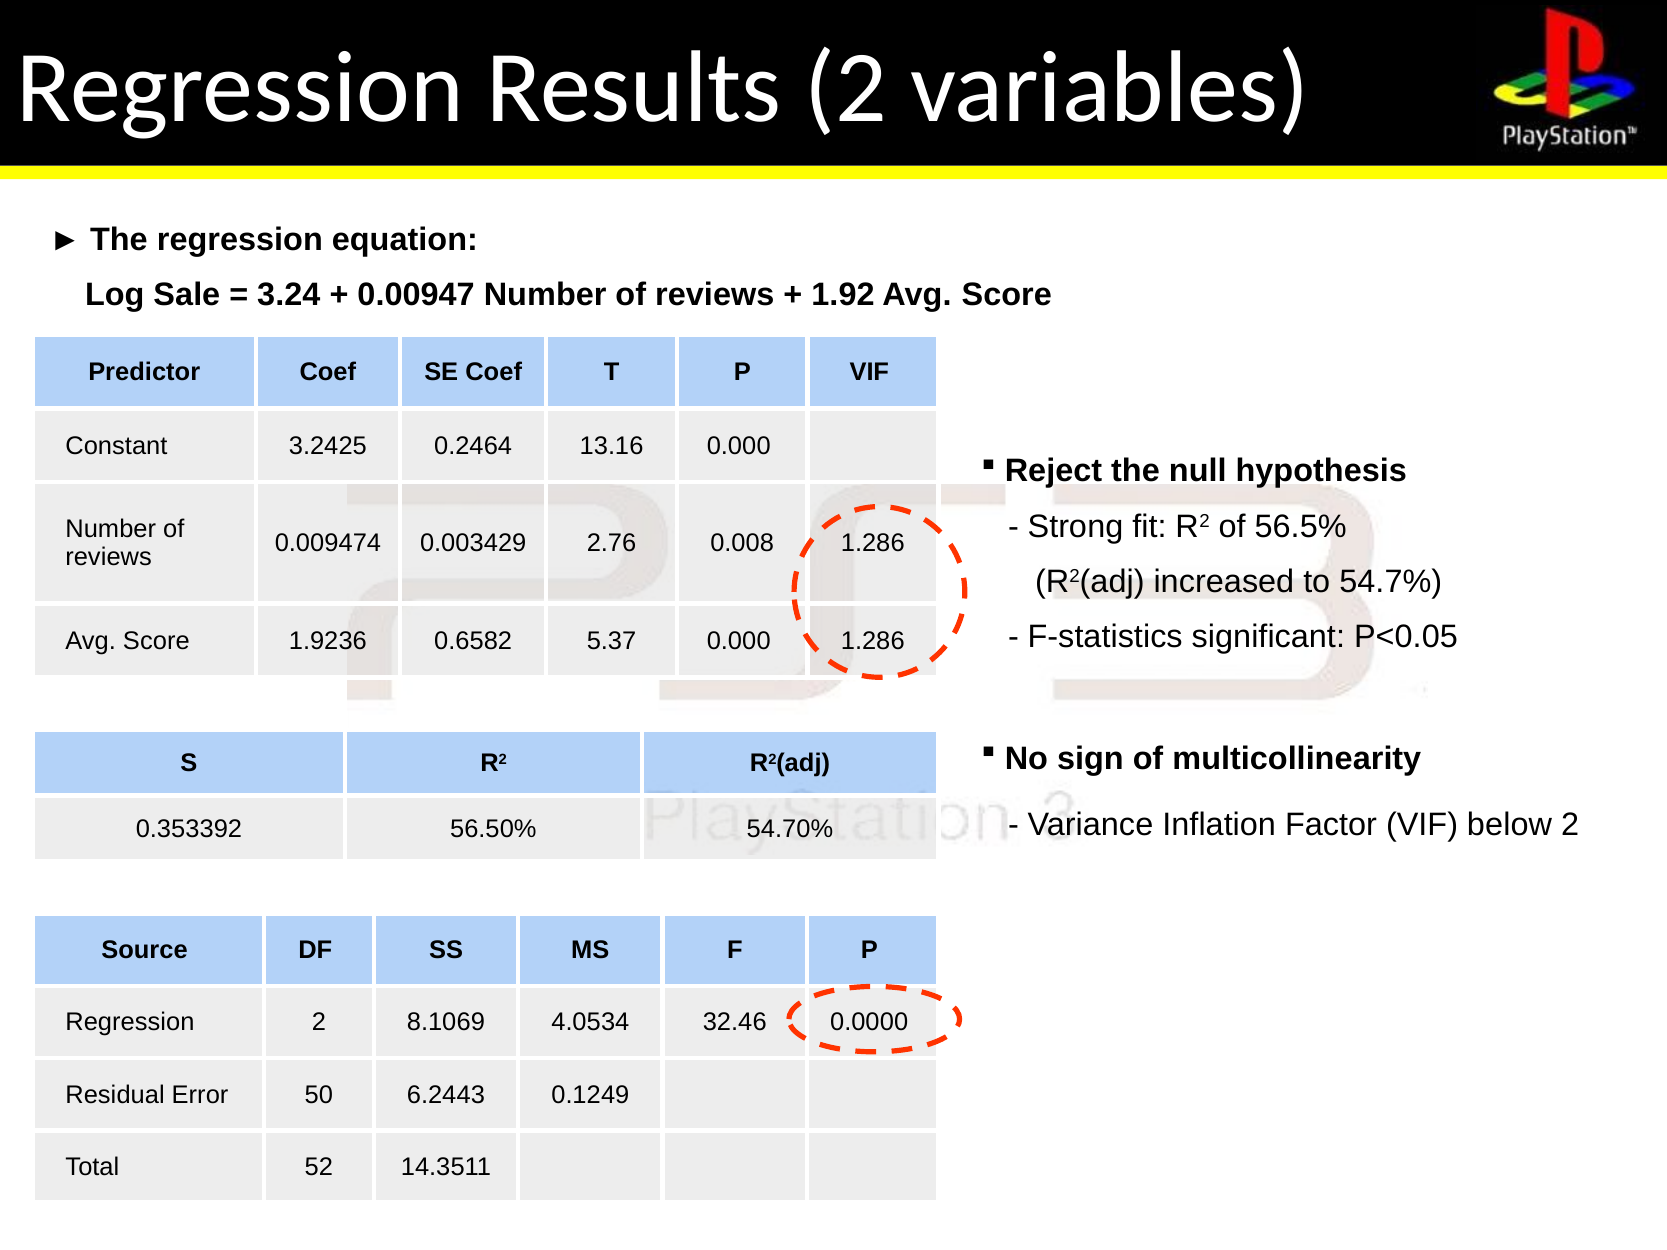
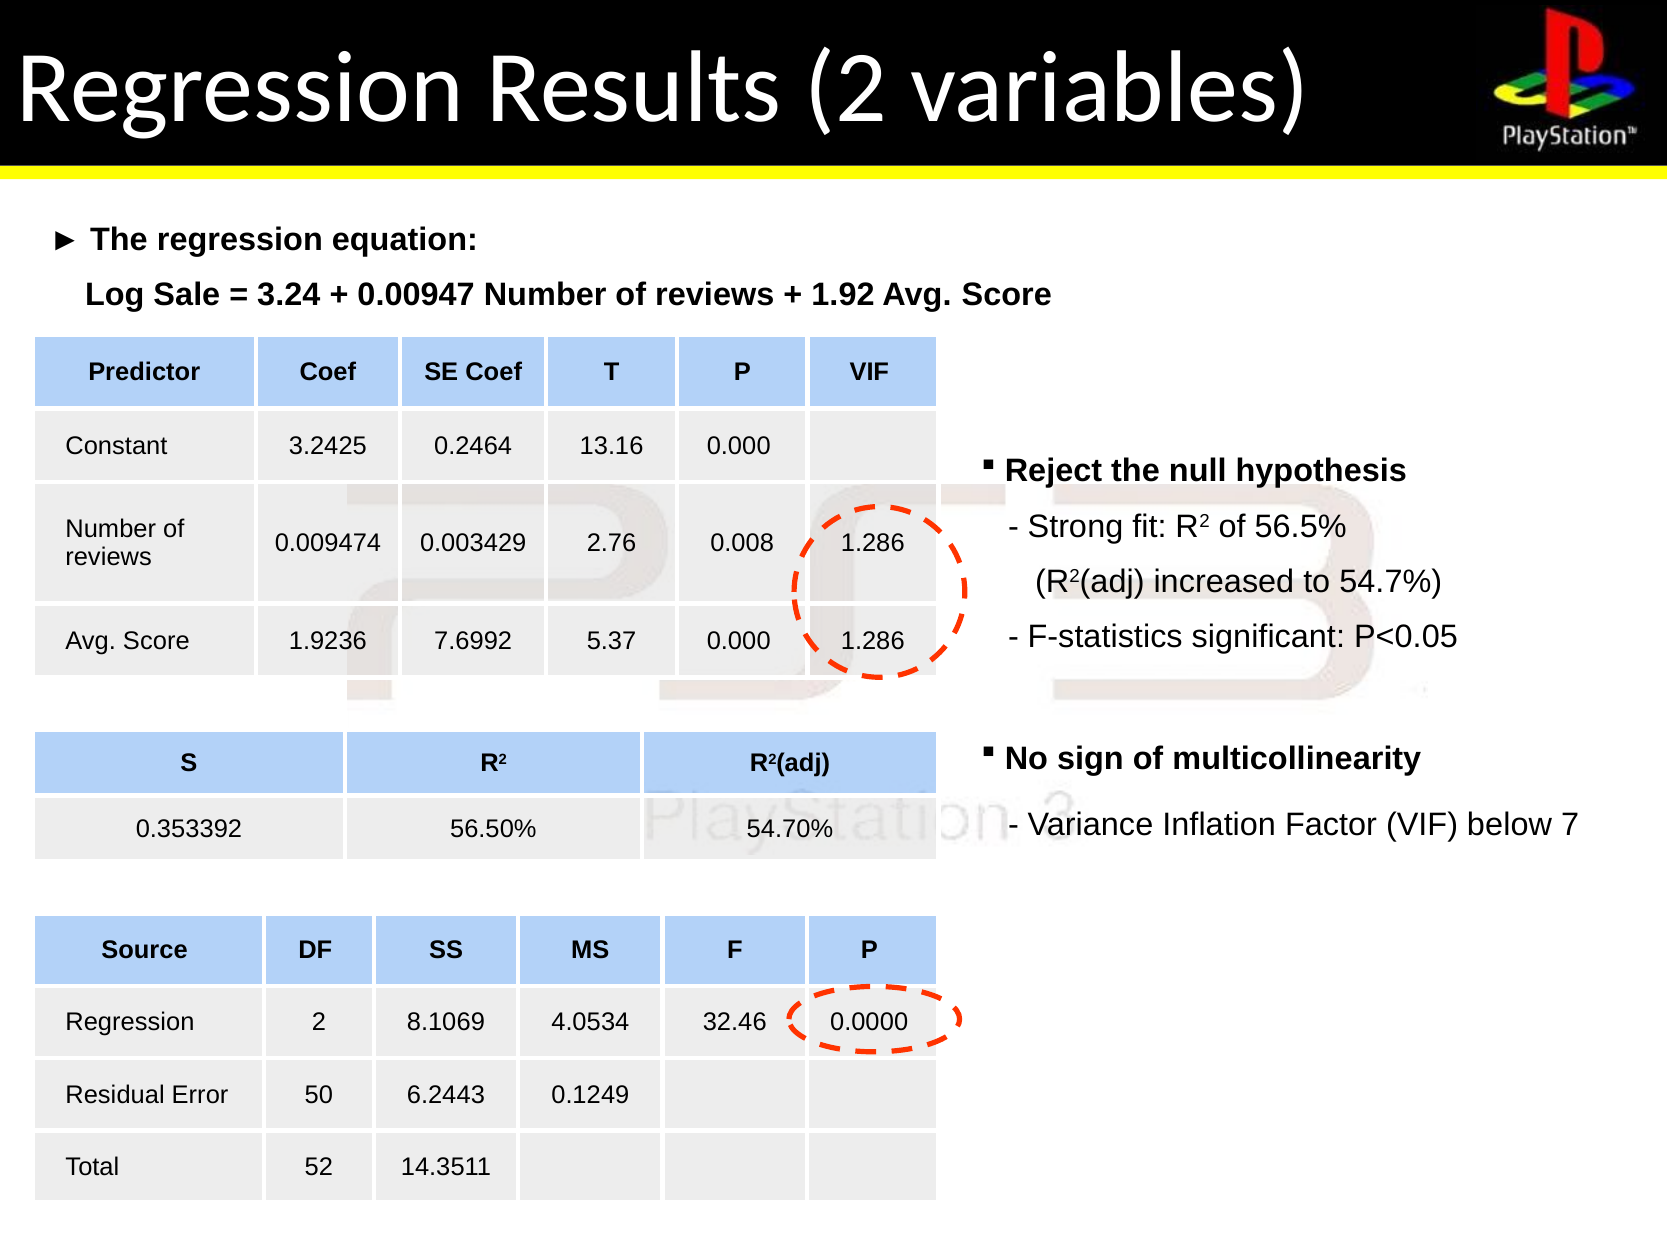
0.6582: 0.6582 -> 7.6992 (473, 641)
below 2: 2 -> 7 (1570, 825)
